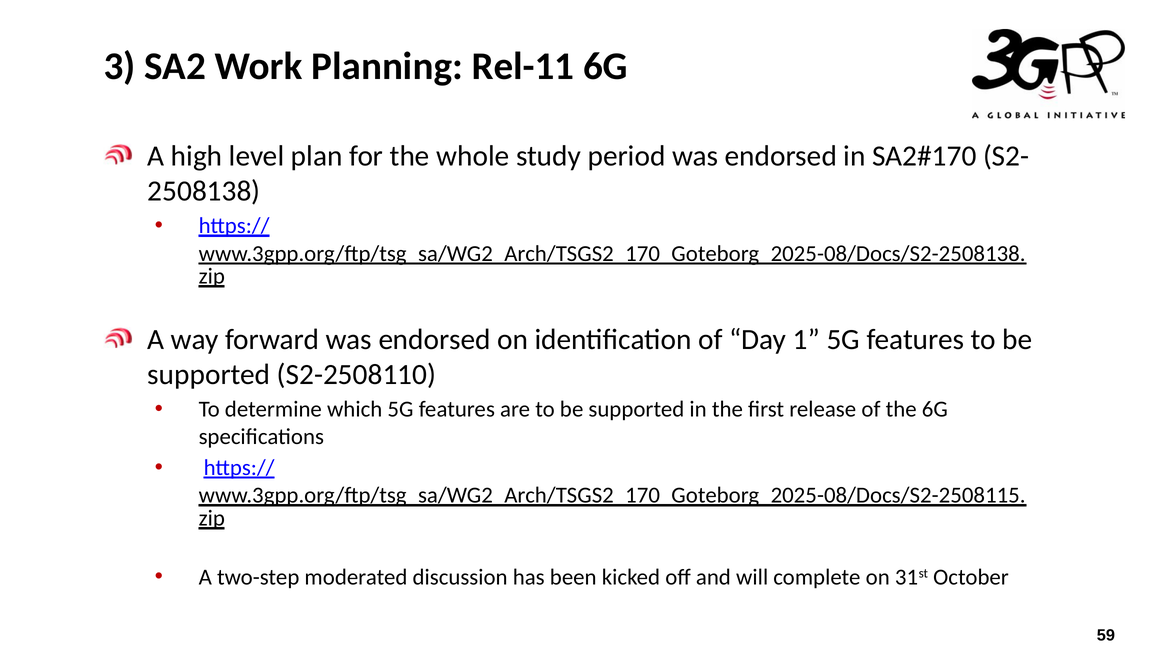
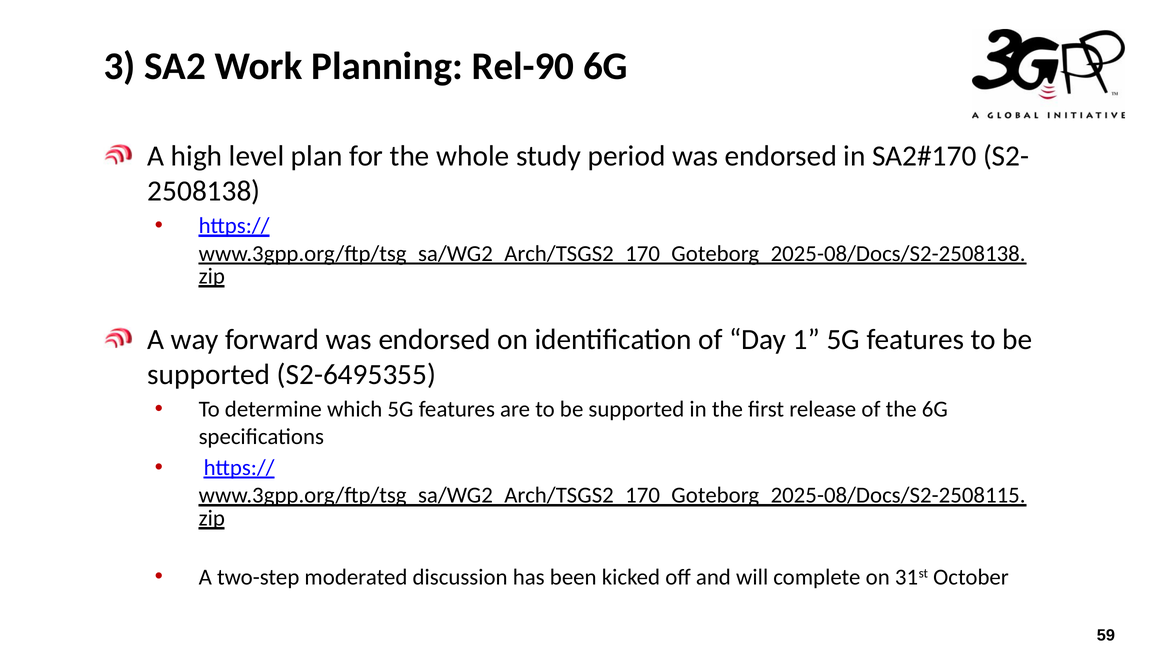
Rel-11: Rel-11 -> Rel-90 (523, 66)
S2-2508110: S2-2508110 -> S2-6495355 (356, 375)
